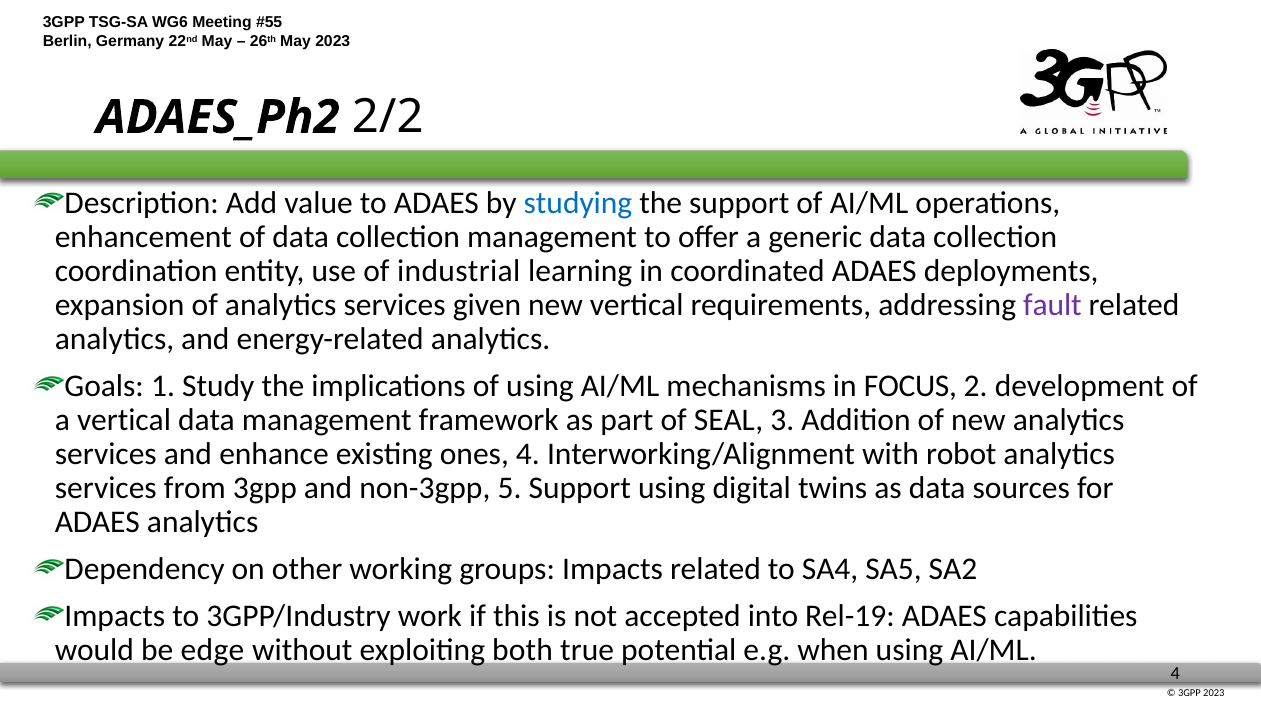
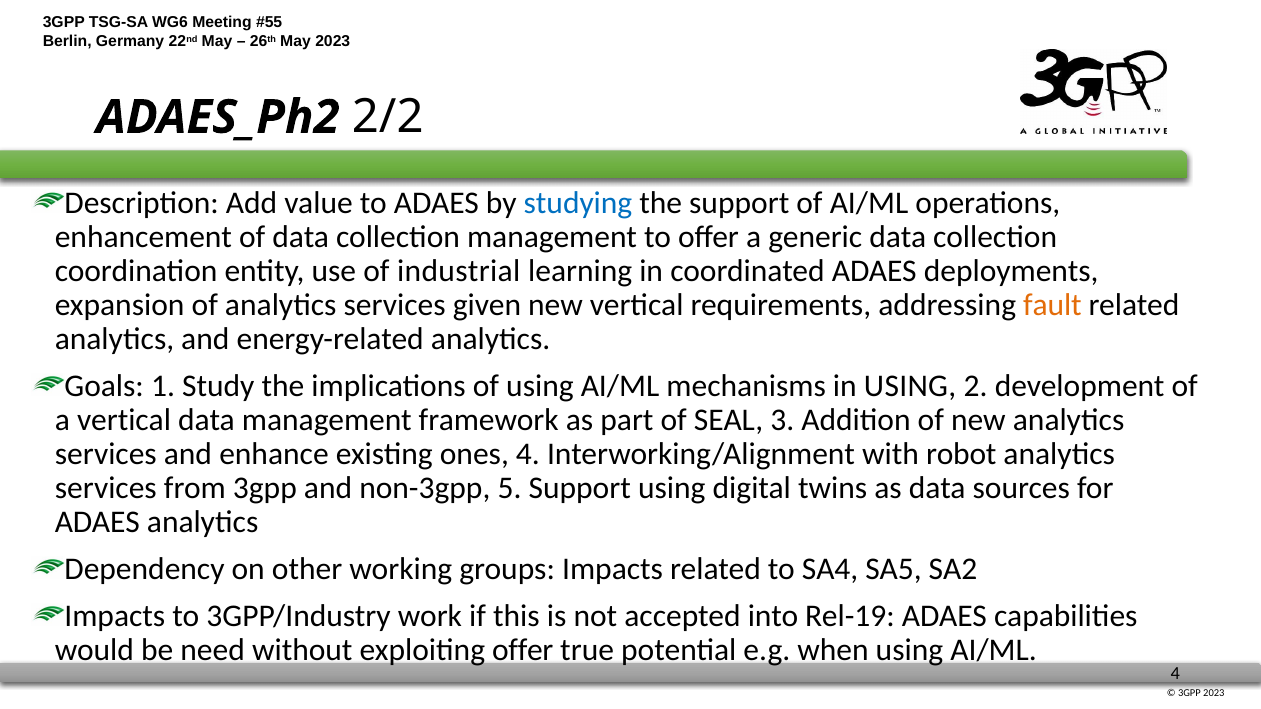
fault colour: purple -> orange (1052, 305)
in FOCUS: FOCUS -> USING (910, 386)
edge: edge -> need (213, 651)
exploiting both: both -> offer (523, 651)
